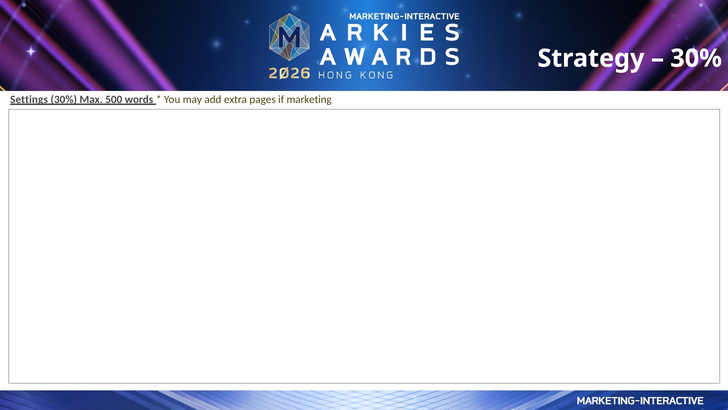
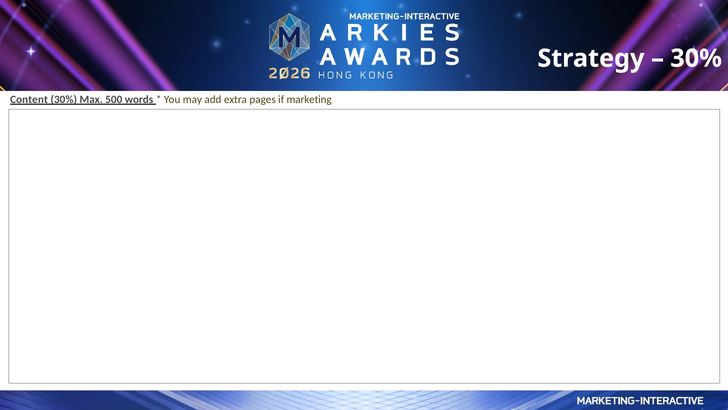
Settings: Settings -> Content (29, 99)
